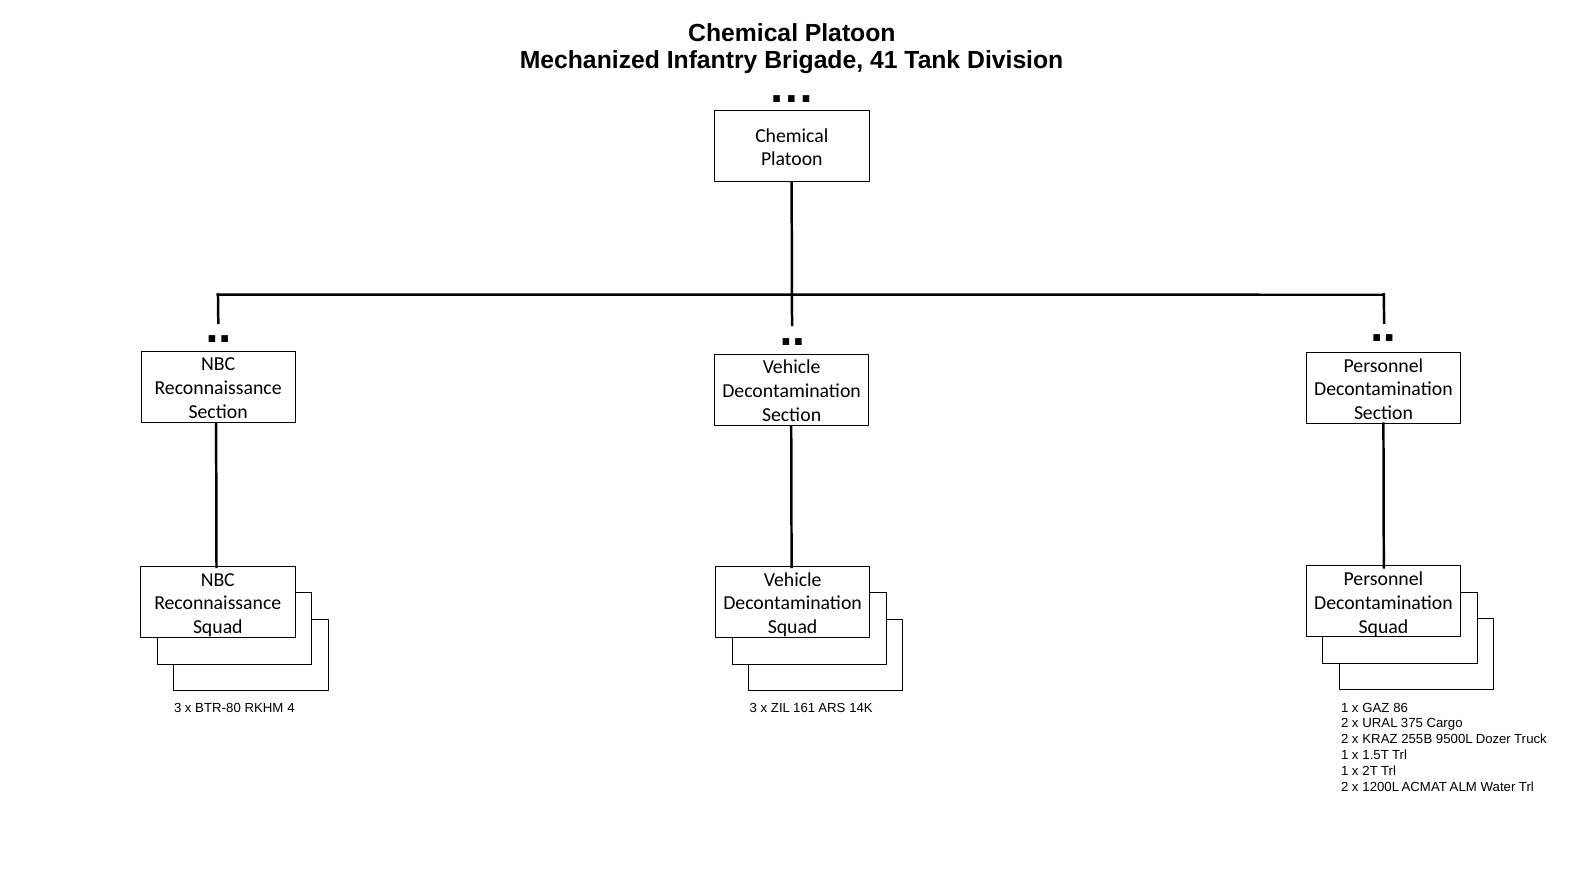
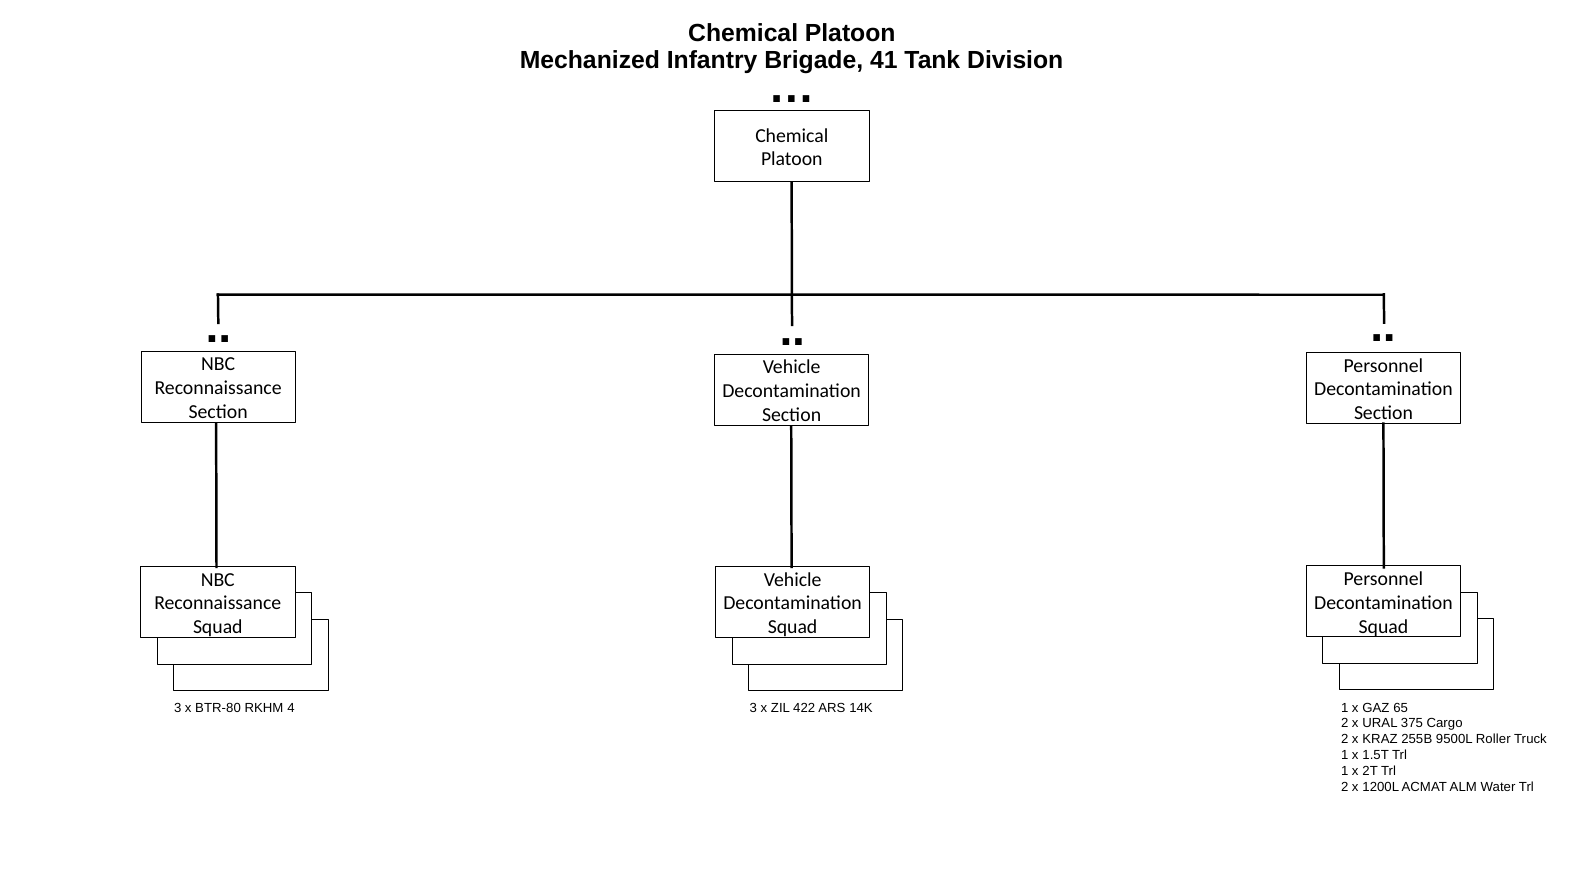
86: 86 -> 65 (1401, 708)
161: 161 -> 422 (804, 709)
Dozer: Dozer -> Roller (1493, 739)
